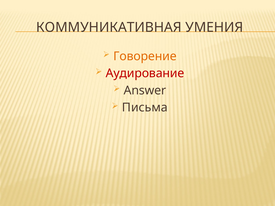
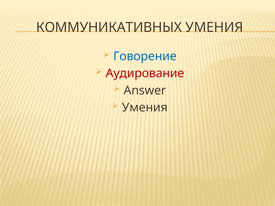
КОММУНИКАТИВНАЯ: КОММУНИКАТИВНАЯ -> КОММУНИКАТИВНЫХ (109, 27)
Говорение colour: orange -> blue (145, 56)
Письма: Письма -> Умения (145, 108)
